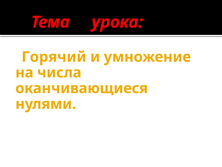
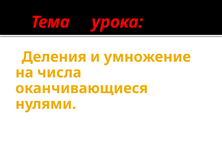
Горячий: Горячий -> Деления (54, 57)
